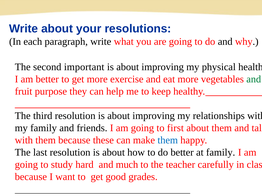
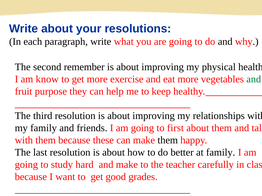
important: important -> remember (84, 67)
am better: better -> know (47, 79)
them colour: blue -> black (168, 140)
and much: much -> make (127, 165)
